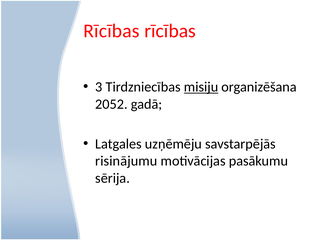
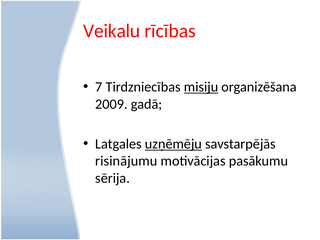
Rīcības: Rīcības -> Veikalu (112, 31)
3: 3 -> 7 (99, 87)
2052: 2052 -> 2009 (111, 104)
uzņēmēju underline: none -> present (173, 144)
